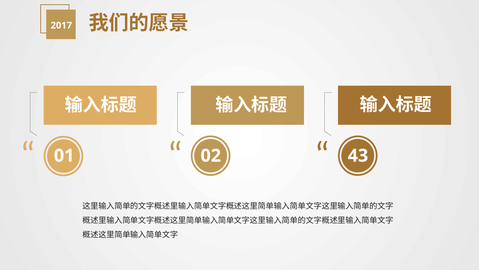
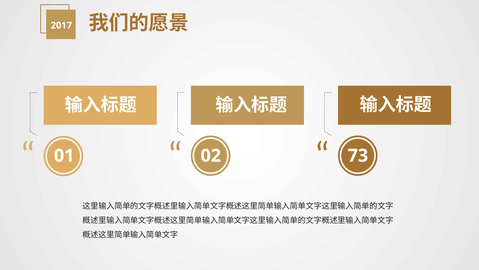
43: 43 -> 73 (358, 155)
